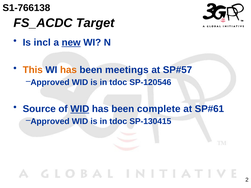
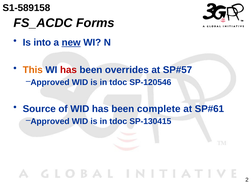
S1-766138: S1-766138 -> S1-589158 (26, 8)
Target: Target -> Forms (95, 23)
incl: incl -> into (42, 43)
has colour: orange -> red (68, 70)
meetings: meetings -> overrides (127, 70)
WID underline: present -> none (80, 109)
